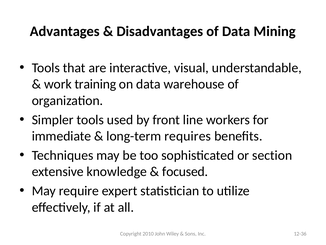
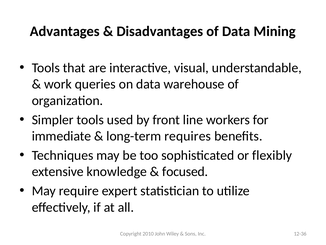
training: training -> queries (95, 84)
section: section -> flexibly (272, 155)
